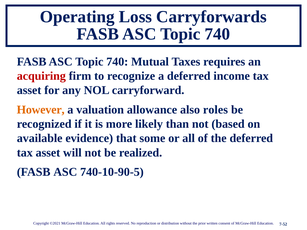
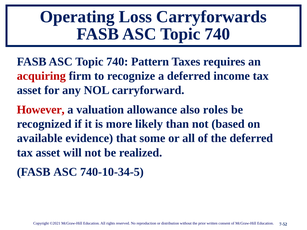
Mutual: Mutual -> Pattern (150, 62)
However colour: orange -> red (41, 110)
740-10-90-5: 740-10-90-5 -> 740-10-34-5 (112, 172)
